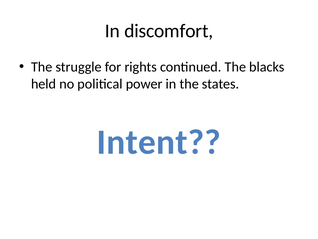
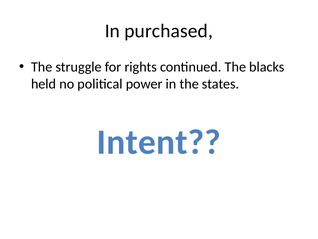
discomfort: discomfort -> purchased (169, 31)
